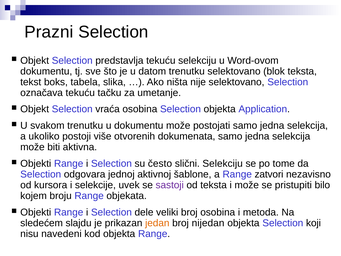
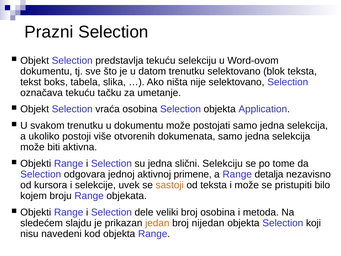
su često: često -> jedna (160, 163)
šablone: šablone -> primene (193, 174)
zatvori: zatvori -> detalja (269, 174)
sastoji colour: purple -> orange (170, 185)
